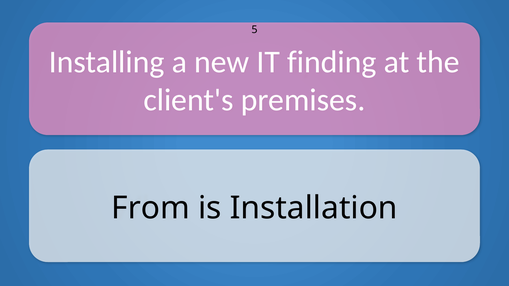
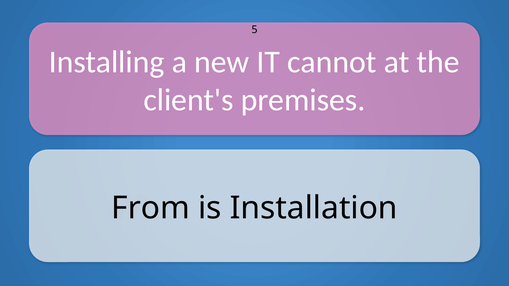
finding: finding -> cannot (332, 62)
